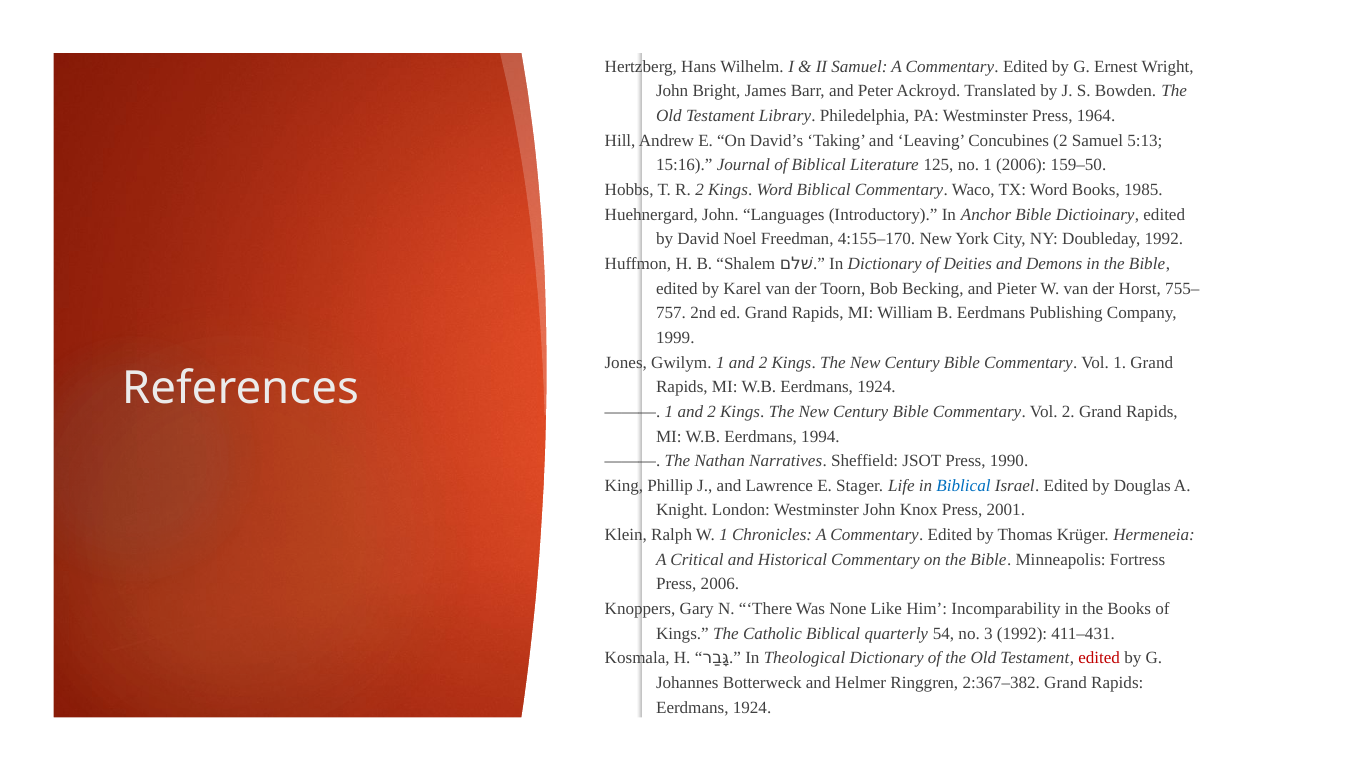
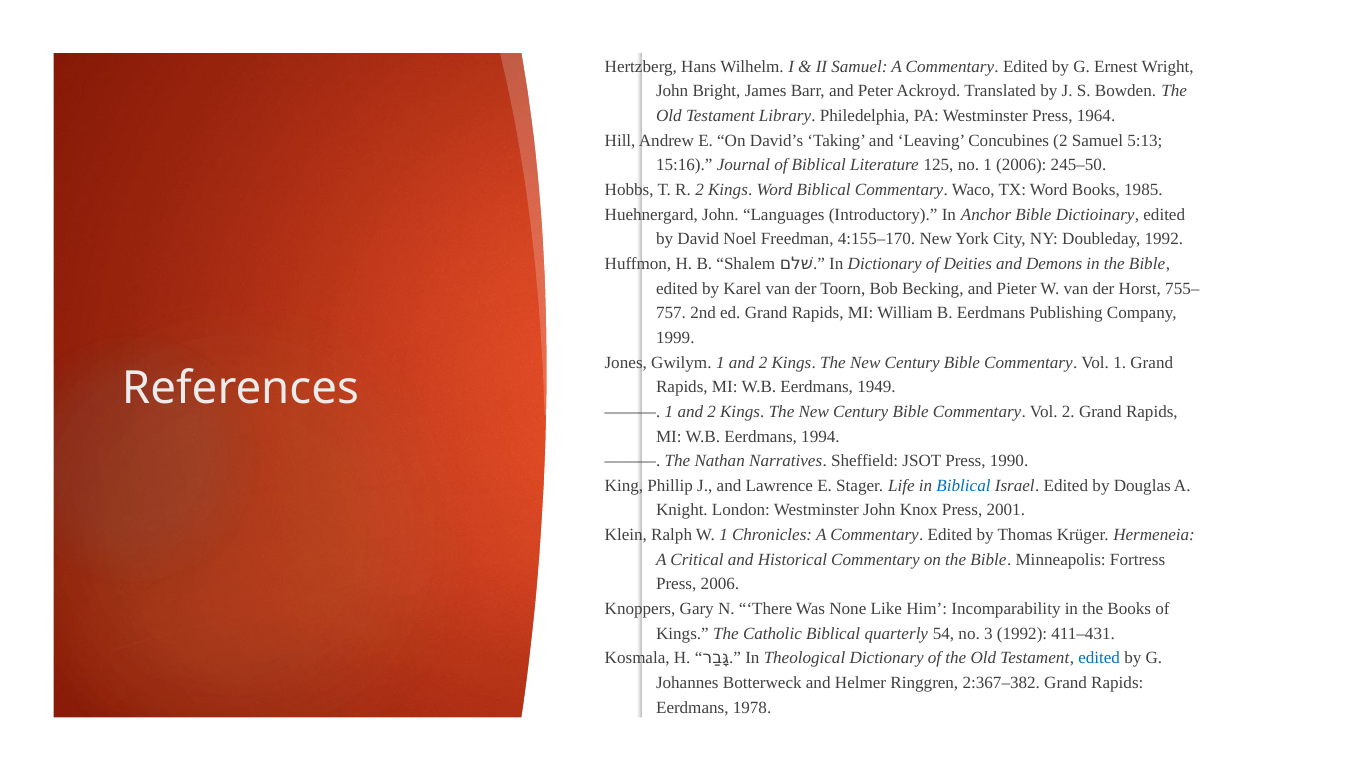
159–50: 159–50 -> 245–50 (1079, 165)
W.B Eerdmans 1924: 1924 -> 1949 (877, 387)
edited colour: red -> blue (1099, 658)
1924: 1924 -> 1978 (752, 707)
